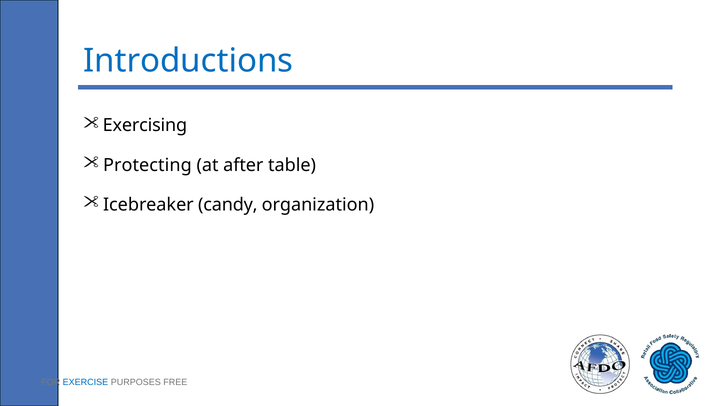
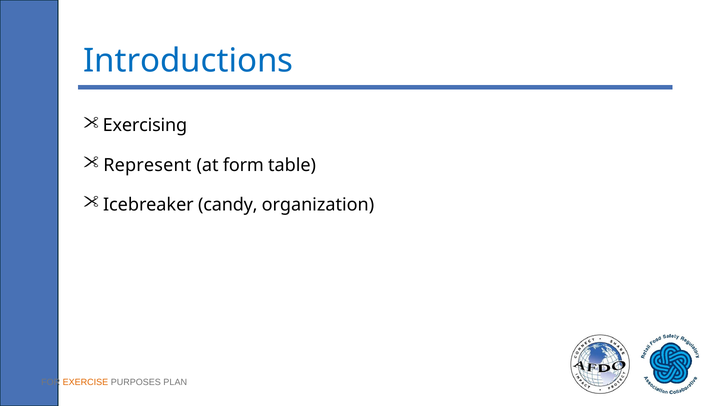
Protecting: Protecting -> Represent (147, 165)
after: after -> form (243, 165)
EXERCISE colour: blue -> orange (85, 382)
FREE: FREE -> PLAN (175, 382)
